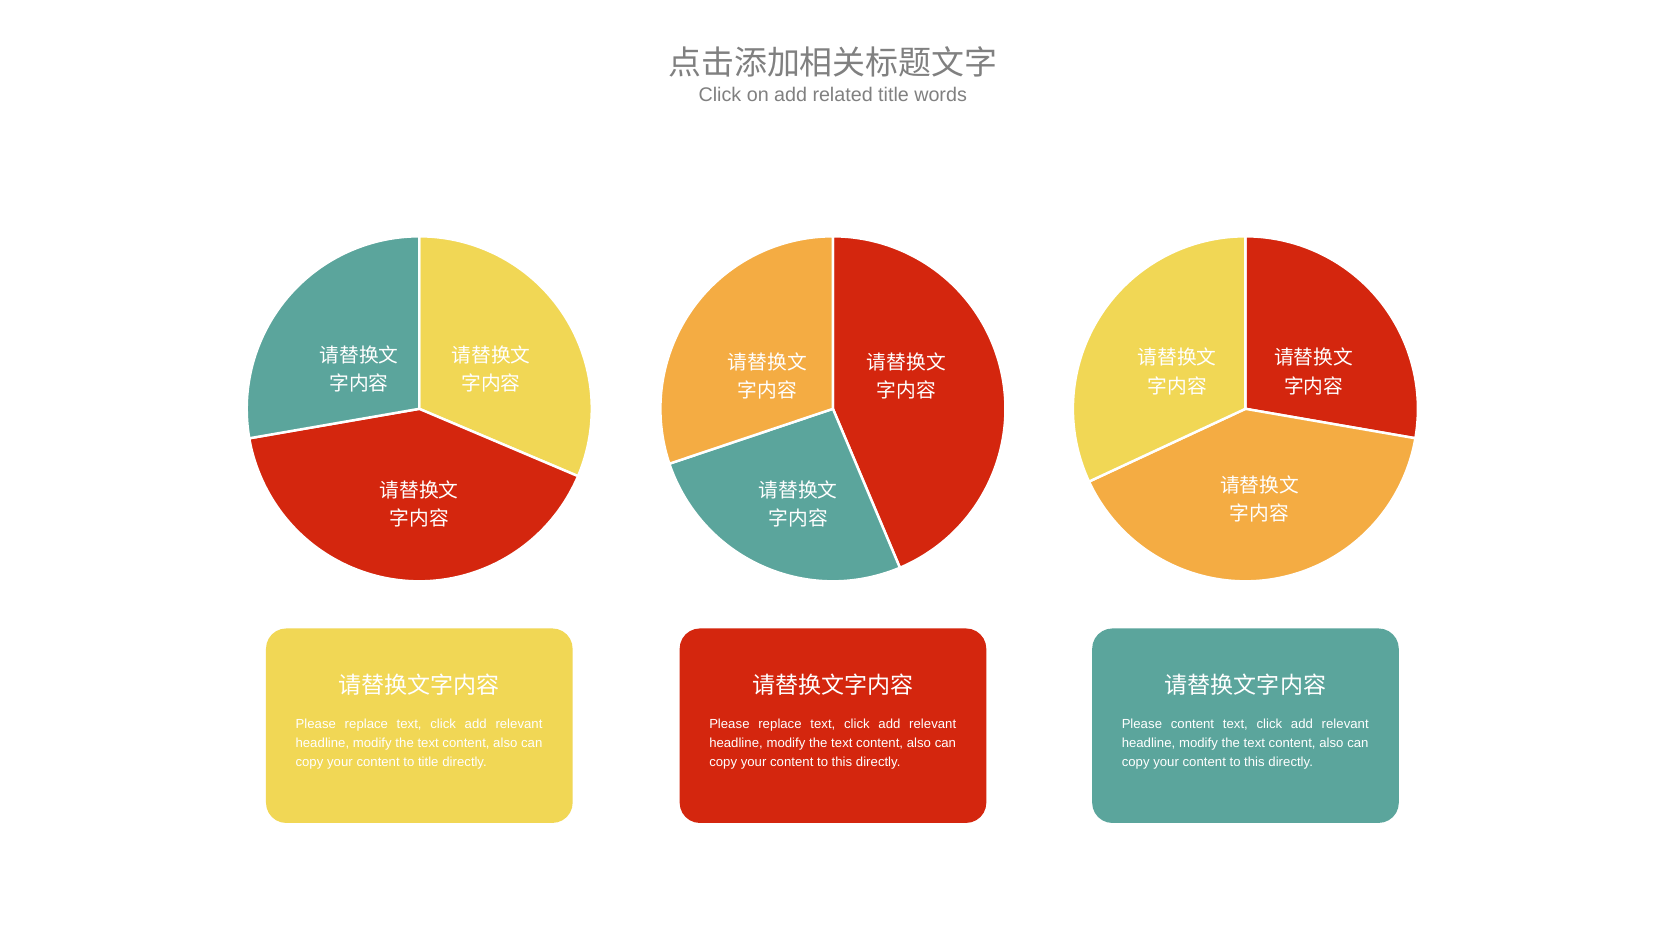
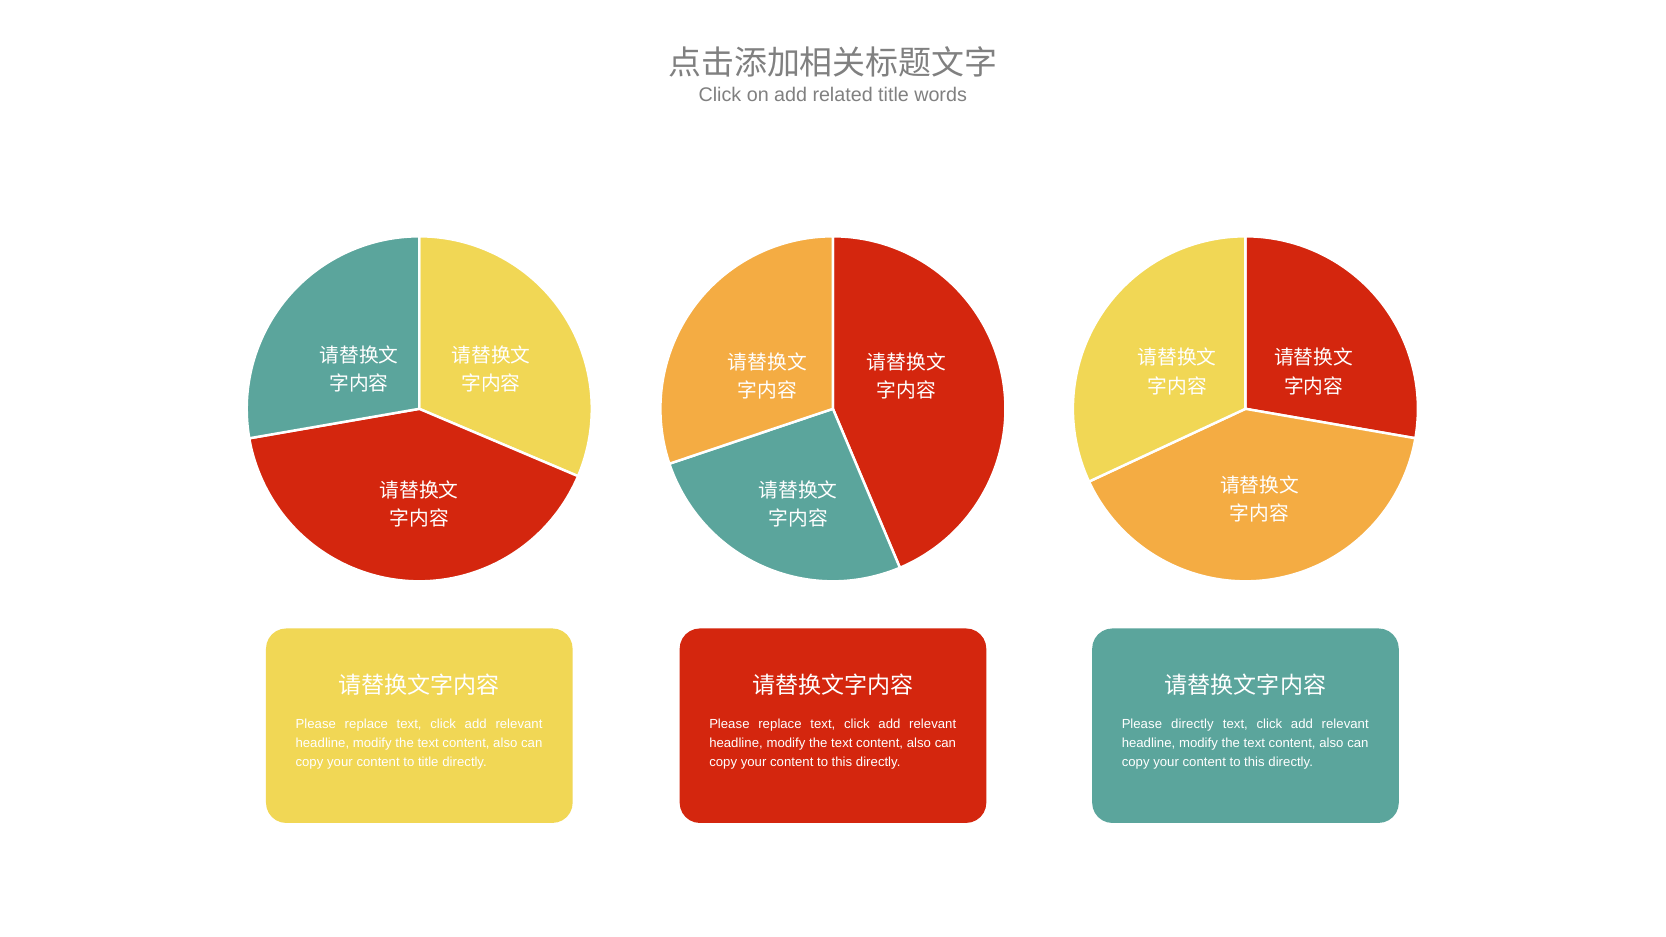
Please content: content -> directly (1192, 725)
